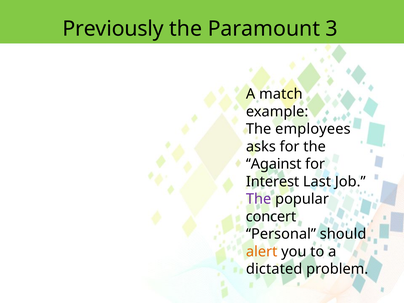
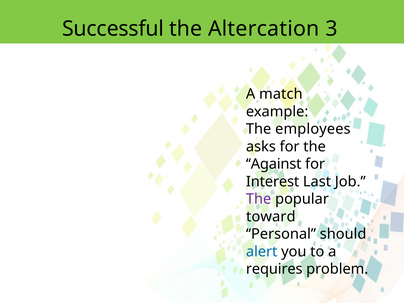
Previously: Previously -> Successful (113, 29)
Paramount: Paramount -> Altercation (264, 29)
concert: concert -> toward (271, 217)
alert colour: orange -> blue (262, 252)
dictated: dictated -> requires (274, 269)
